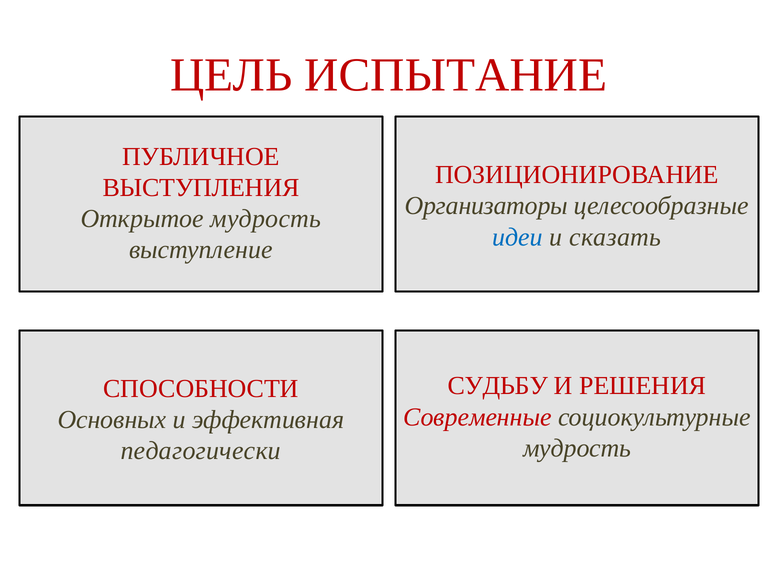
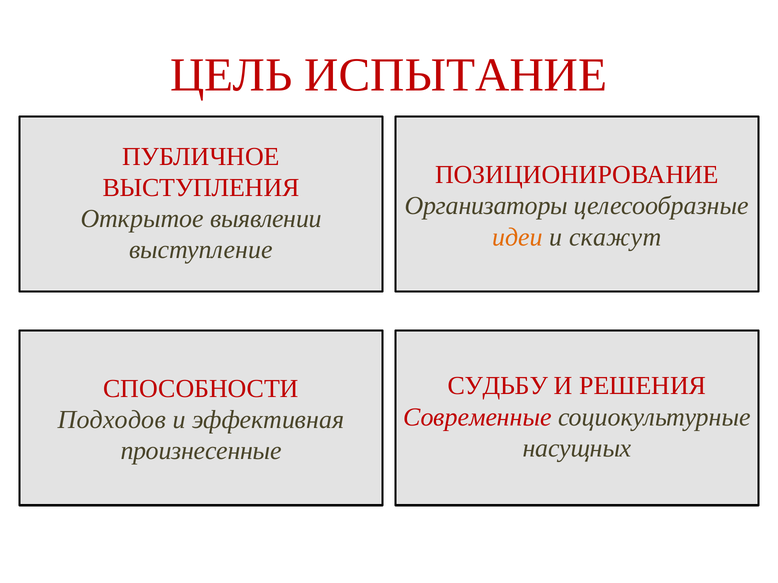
Открытое мудрость: мудрость -> выявлении (266, 219)
идеи colour: blue -> orange (518, 237)
сказать: сказать -> скажут (615, 237)
Основных: Основных -> Подходов (112, 420)
мудрость: мудрость -> насущных (577, 448)
педагогически: педагогически -> произнесенные (201, 451)
